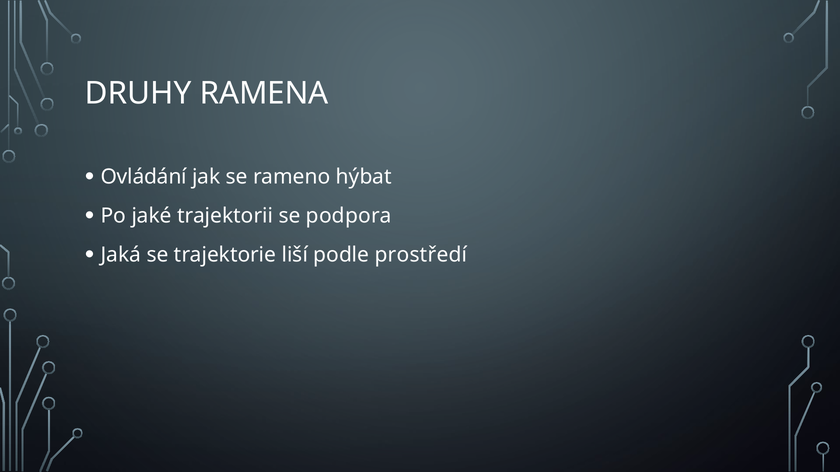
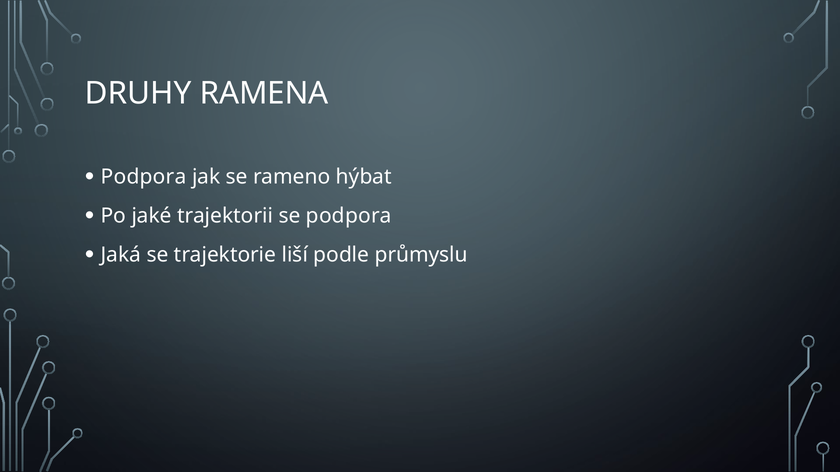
Ovládání: Ovládání -> Podpora (144, 177)
prostředí: prostředí -> průmyslu (421, 255)
